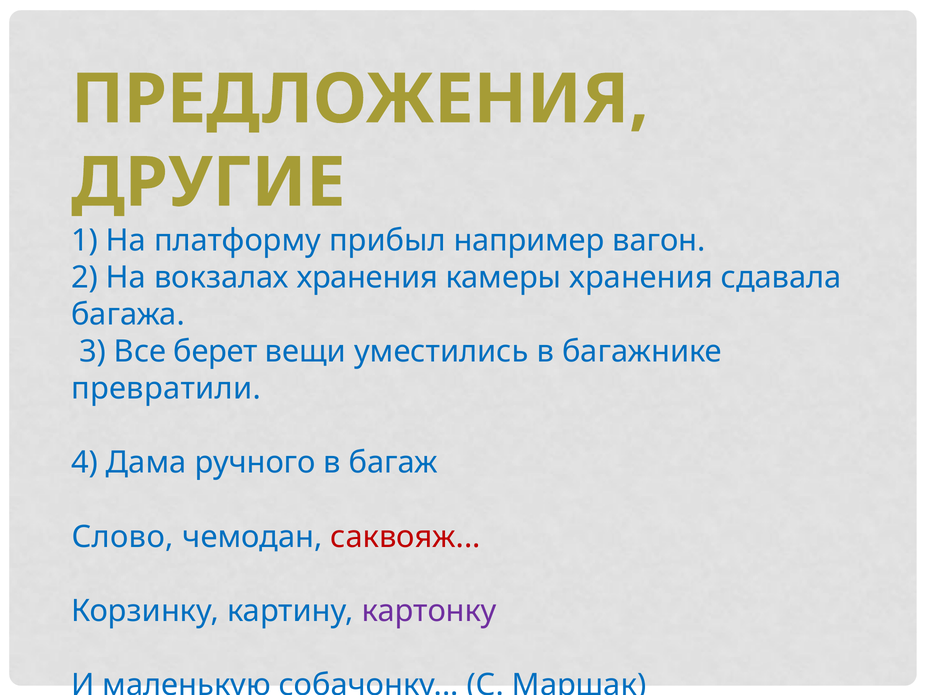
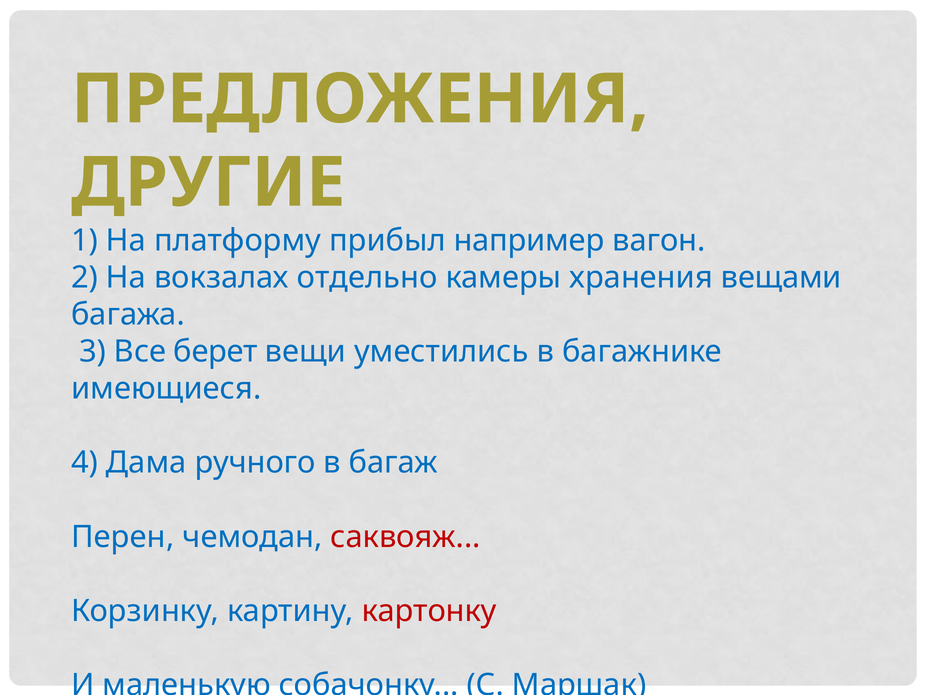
вокзалах хранения: хранения -> отдельно (367, 277)
сдавала: сдавала -> вещами (781, 277)
превратили: превратили -> имеющиеся (166, 388)
Слово: Слово -> Перен (123, 536)
картонку colour: purple -> red (429, 611)
